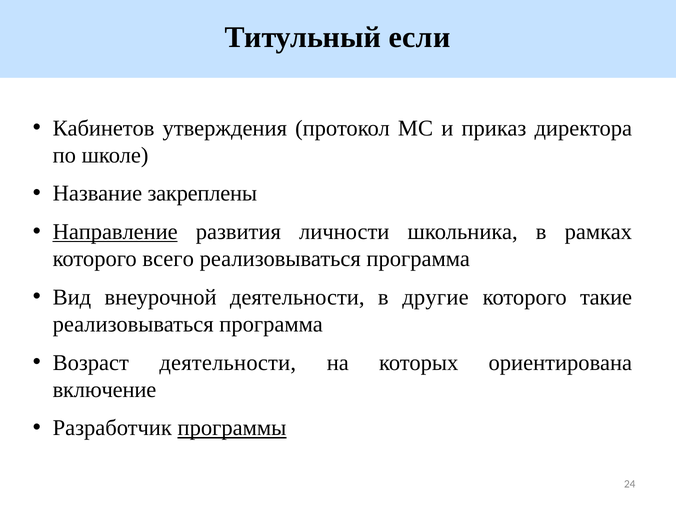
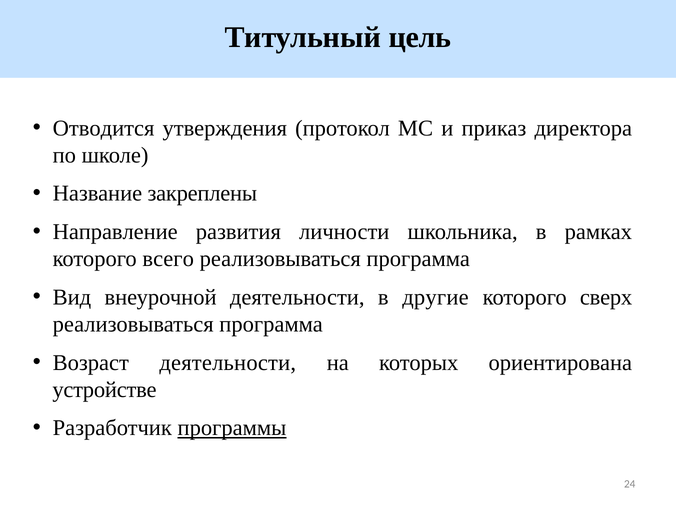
если: если -> цель (420, 37)
Кабинетов: Кабинетов -> Отводится (104, 128)
Направление underline: present -> none (115, 232)
такие: такие -> сверх (606, 297)
включение: включение -> устройстве (104, 390)
